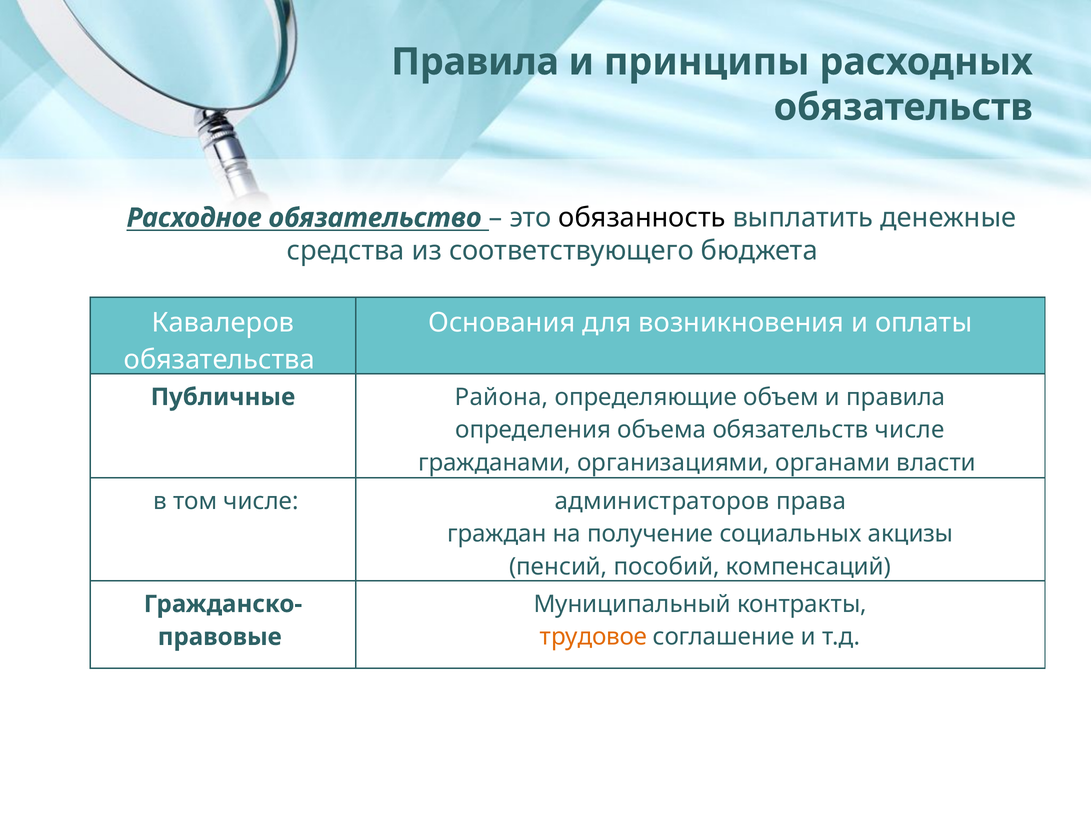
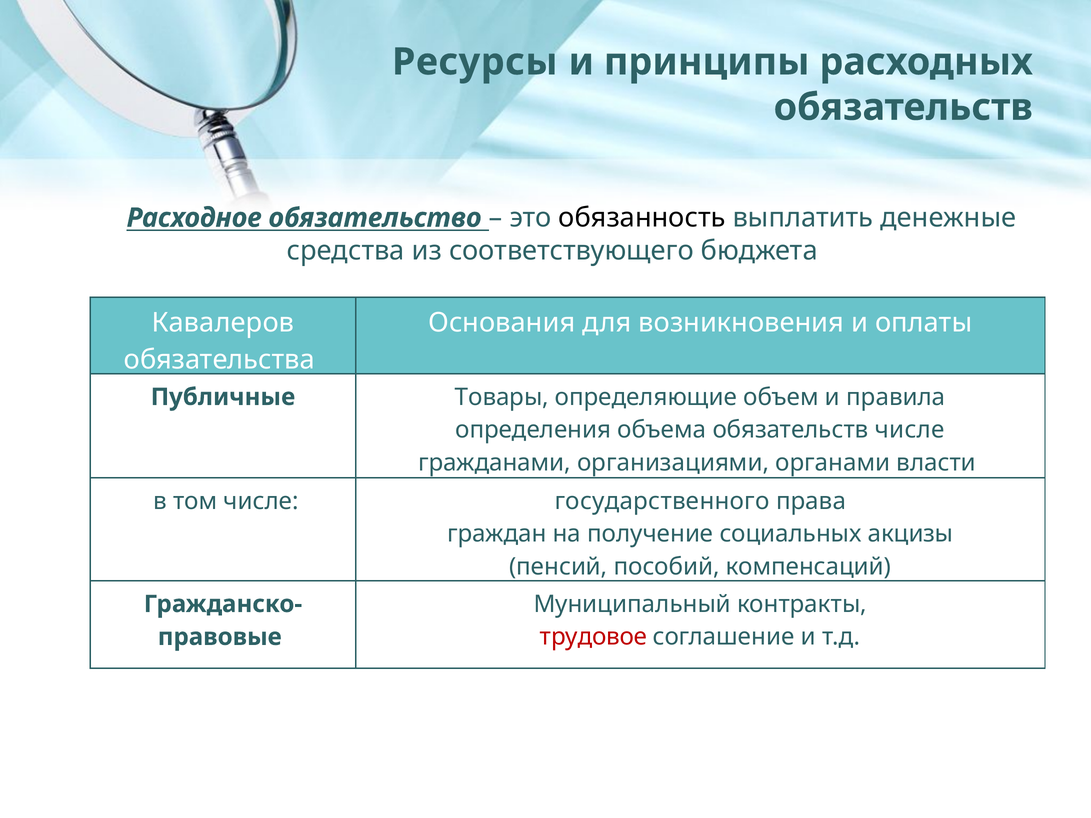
Правила: Правила -> Ресурсы (475, 62)
Района: Района -> Товары (502, 397)
администраторов: администраторов -> государственного (662, 501)
трудовое colour: orange -> red (594, 637)
